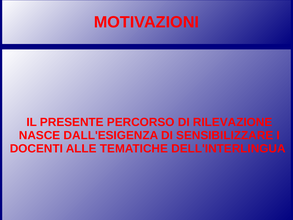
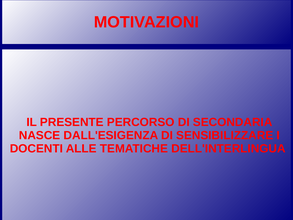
RILEVAZIONE: RILEVAZIONE -> SECONDARIA (233, 122)
